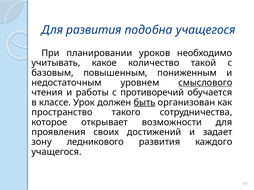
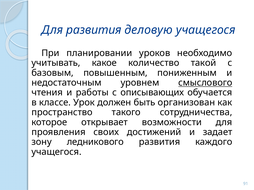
подобна: подобна -> деловую (149, 30)
противоречий: противоречий -> описывающих (152, 93)
быть underline: present -> none (144, 103)
